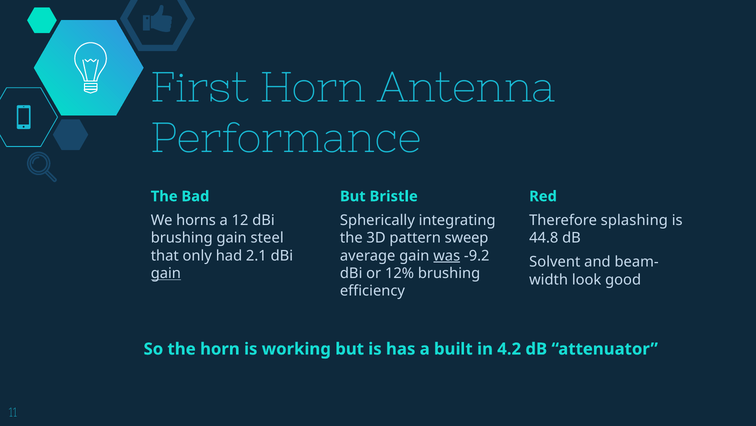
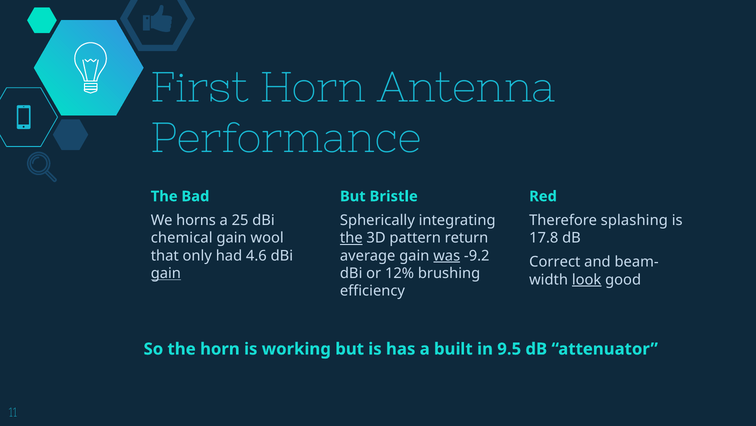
12: 12 -> 25 (240, 220)
brushing: brushing -> chemical (182, 238)
steel: steel -> wool (267, 238)
the underline: none -> present (351, 238)
sweep: sweep -> return (467, 238)
44.8: 44.8 -> 17.8 (544, 238)
2.1: 2.1 -> 4.6 (256, 255)
Solvent: Solvent -> Correct (555, 262)
look underline: none -> present (587, 279)
4.2: 4.2 -> 9.5 (509, 348)
